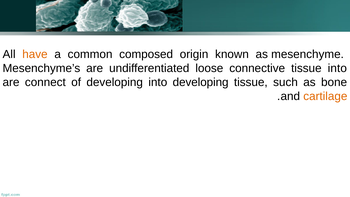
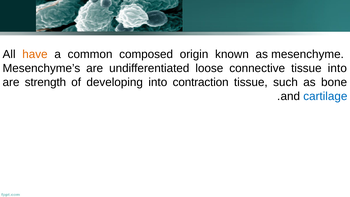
connect: connect -> strength (45, 82)
into developing: developing -> contraction (201, 82)
cartilage colour: orange -> blue (325, 96)
